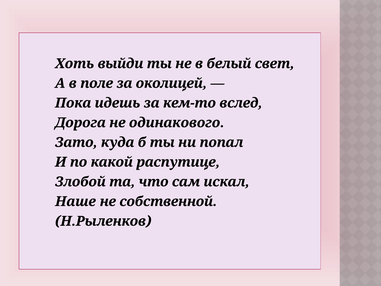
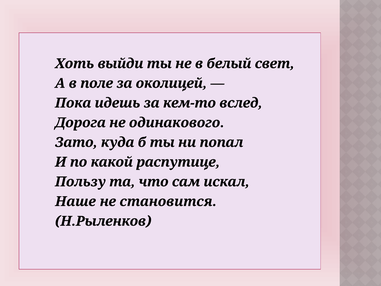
Злобой: Злобой -> Пользу (80, 182)
собственной: собственной -> становится (168, 201)
